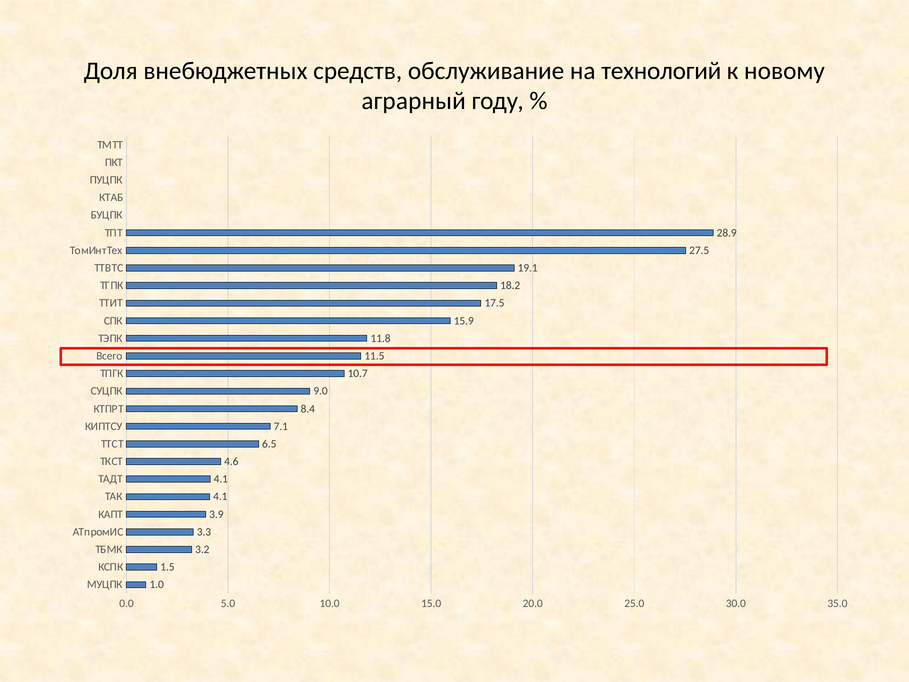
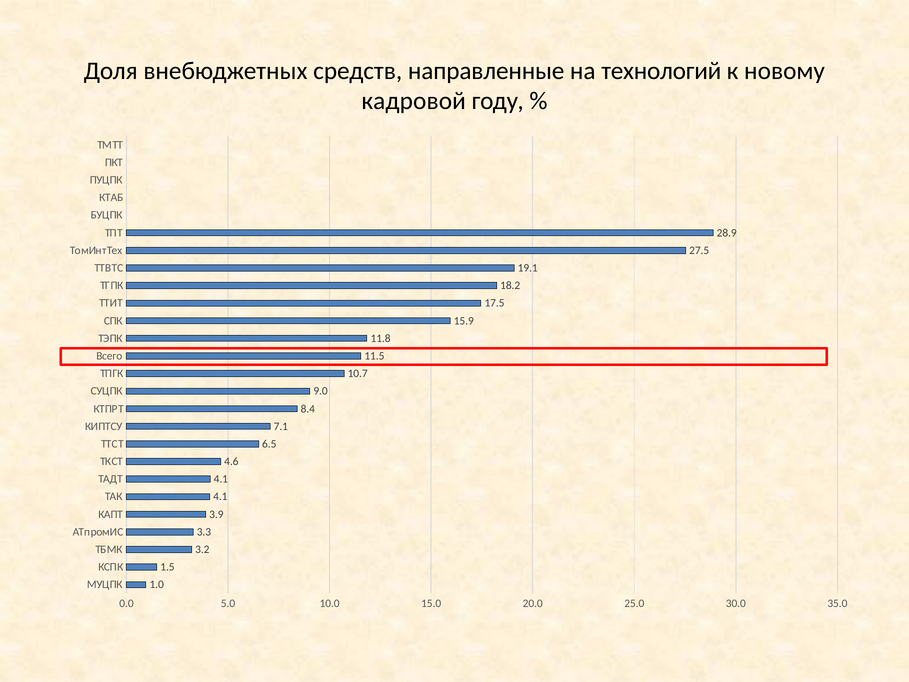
обслуживание: обслуживание -> направленные (486, 71)
аграрный: аграрный -> кадровой (414, 101)
